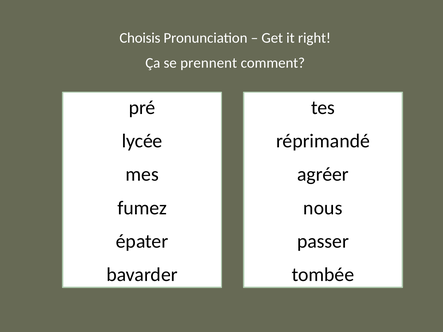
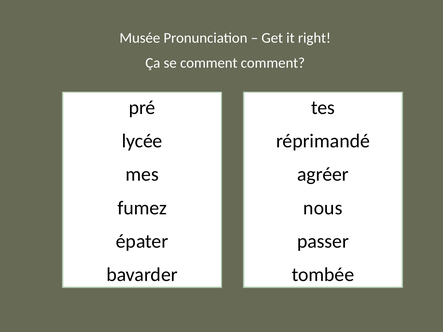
Choisis: Choisis -> Musée (140, 38)
se prennent: prennent -> comment (209, 63)
